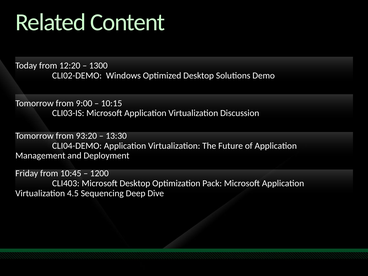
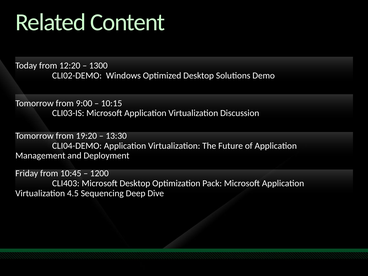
93:20: 93:20 -> 19:20 (86, 136)
